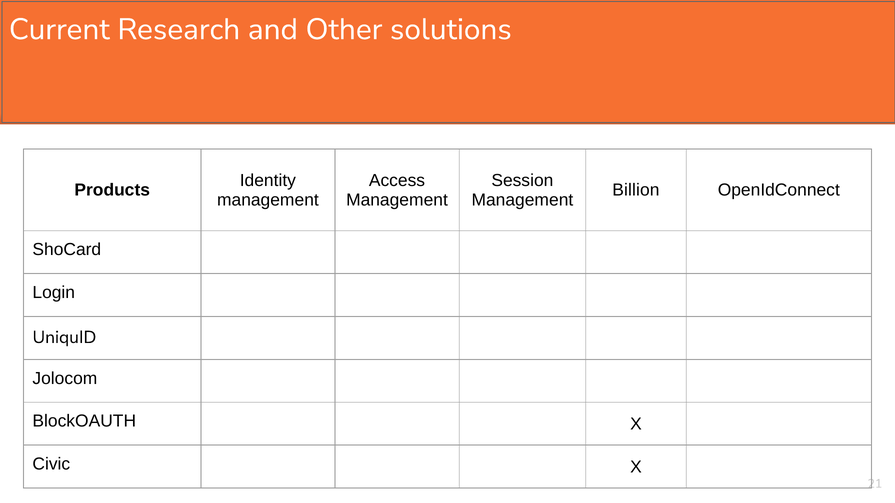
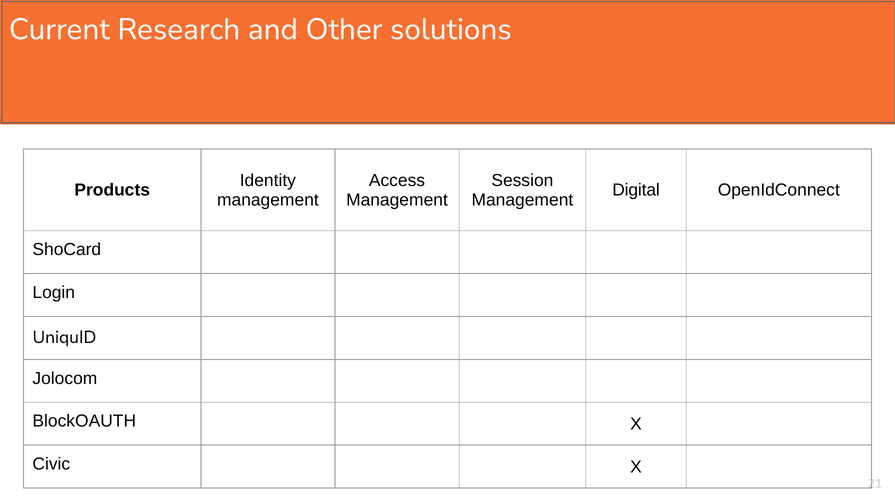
Billion: Billion -> Digital (636, 190)
